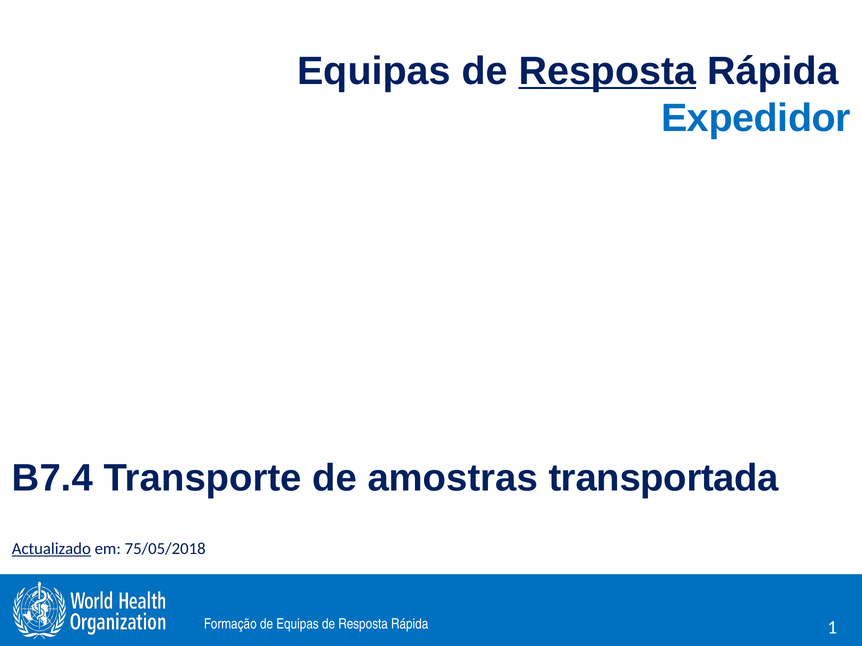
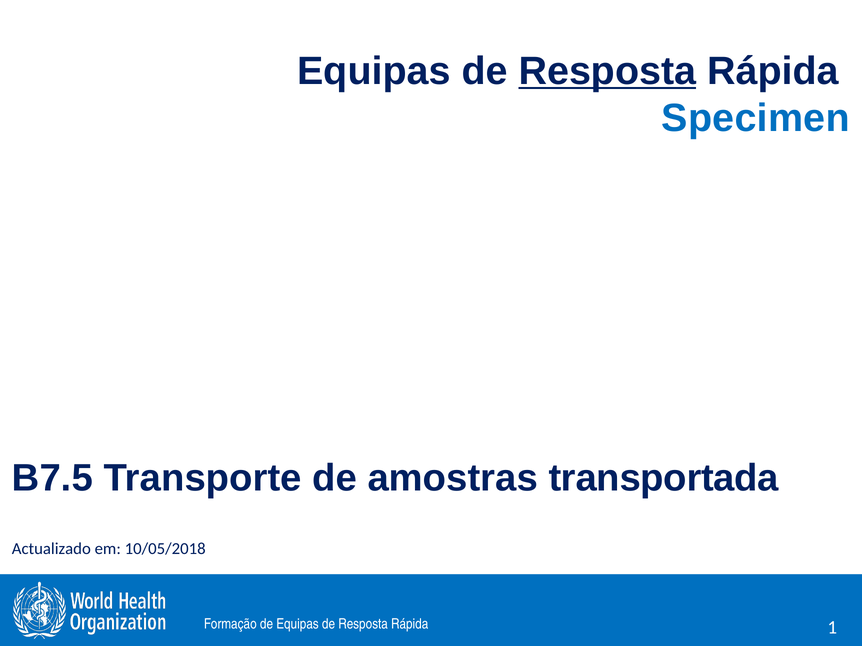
Expedidor: Expedidor -> Specimen (756, 119)
B7.4: B7.4 -> B7.5 (52, 479)
Actualizado underline: present -> none (51, 549)
75/05/2018: 75/05/2018 -> 10/05/2018 (165, 549)
